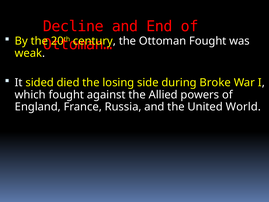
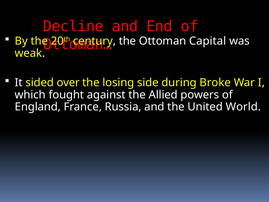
Ottoman Fought: Fought -> Capital (208, 41)
died: died -> over (68, 82)
